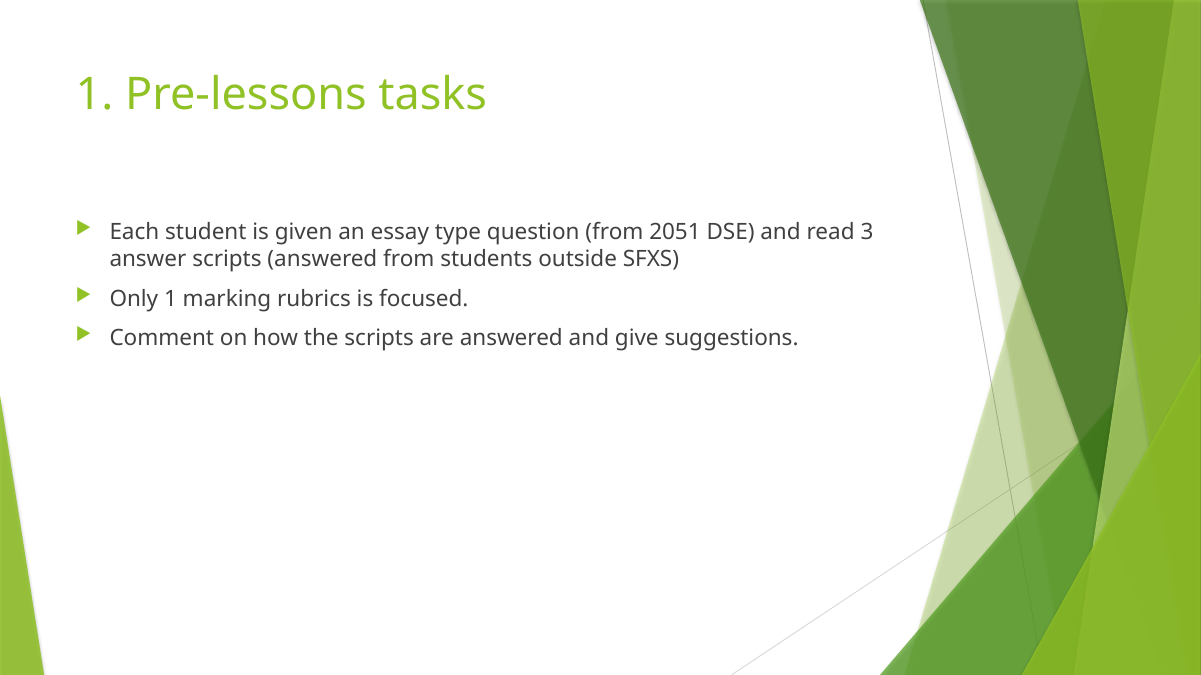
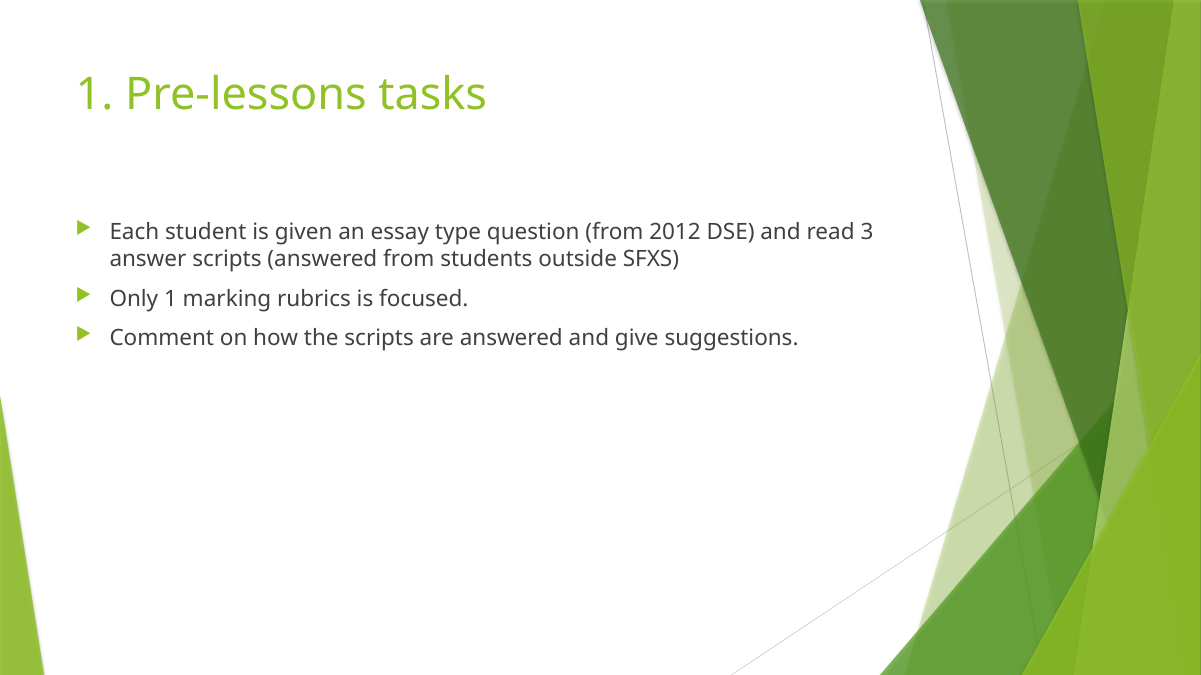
2051: 2051 -> 2012 (675, 232)
